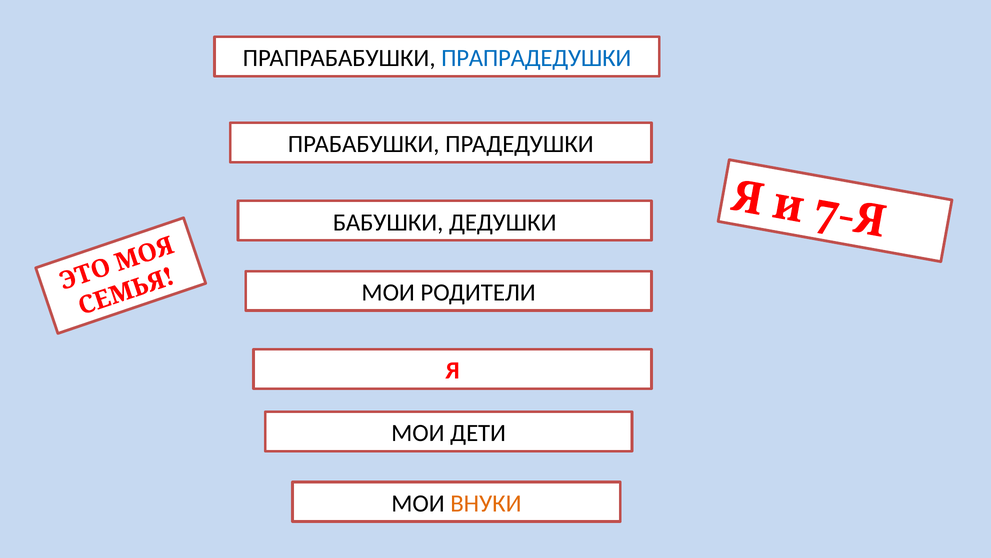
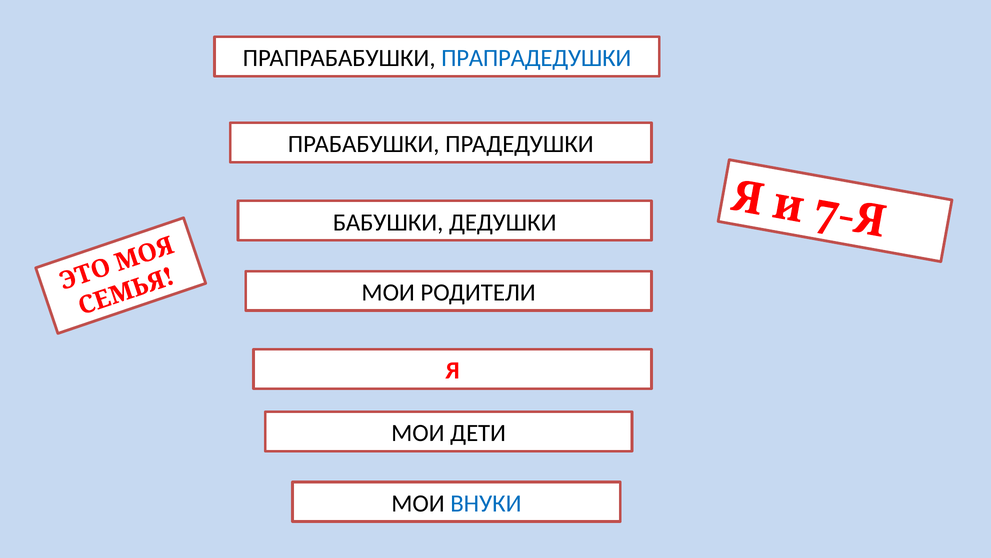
ВНУКИ colour: orange -> blue (486, 503)
